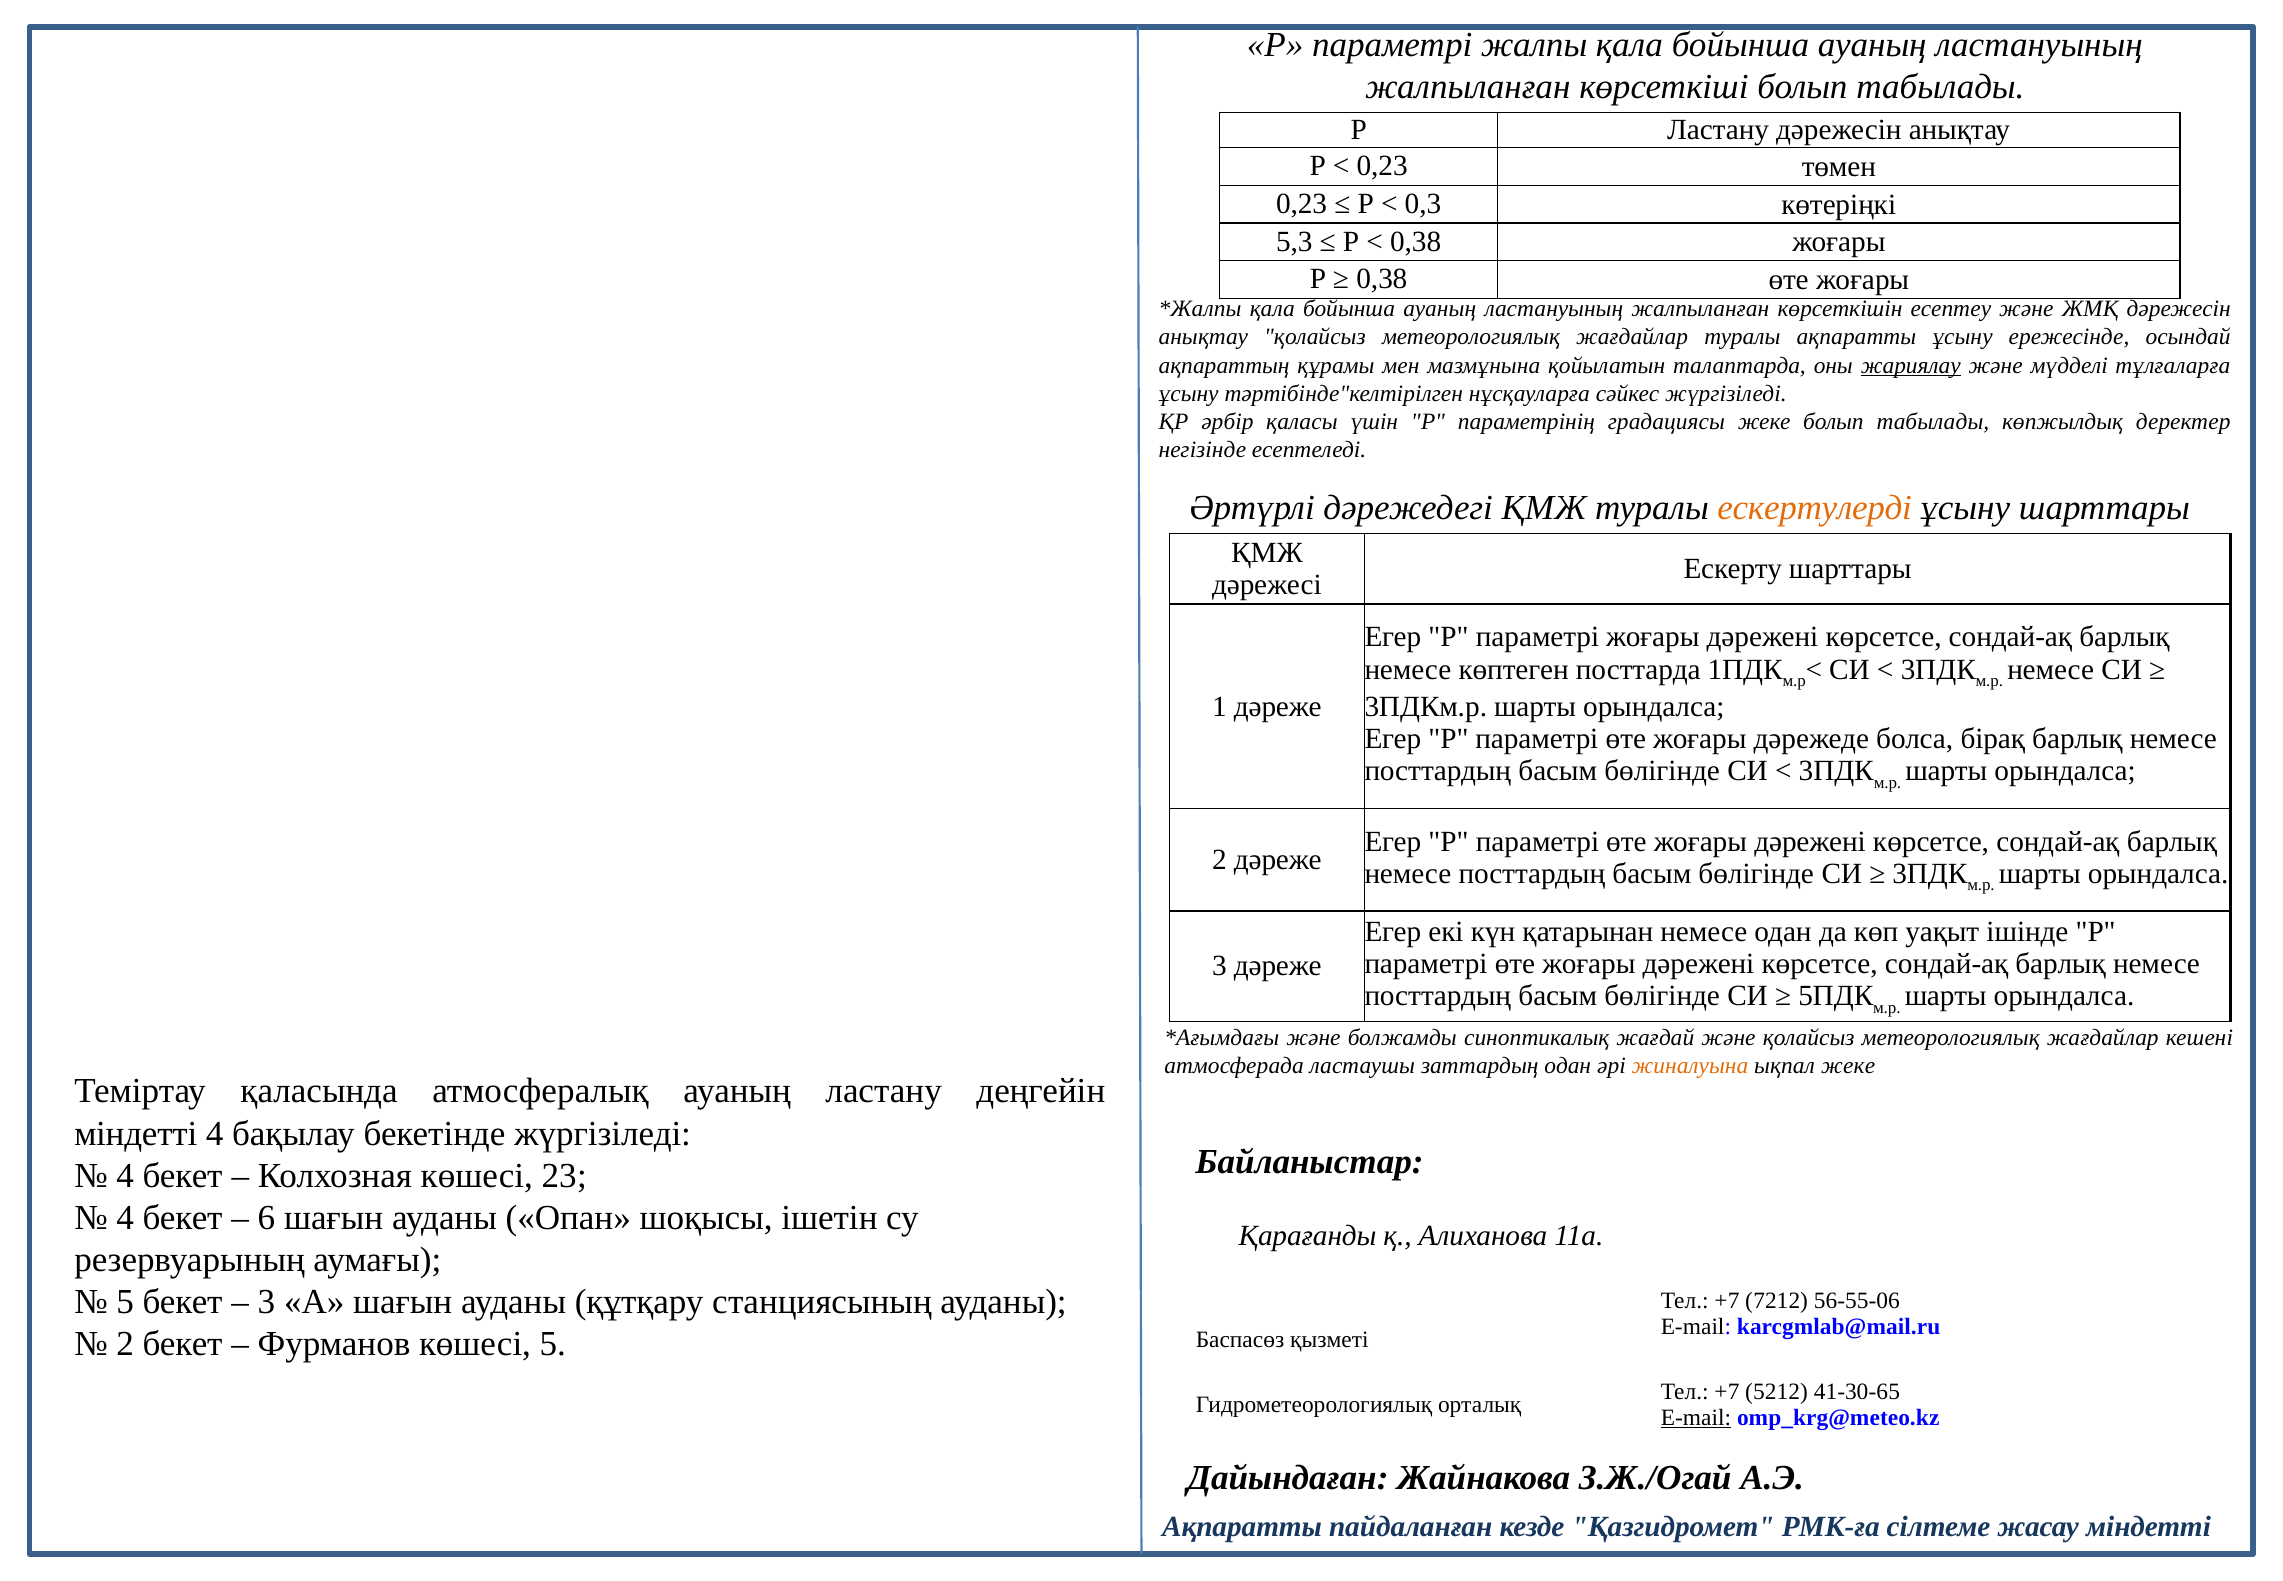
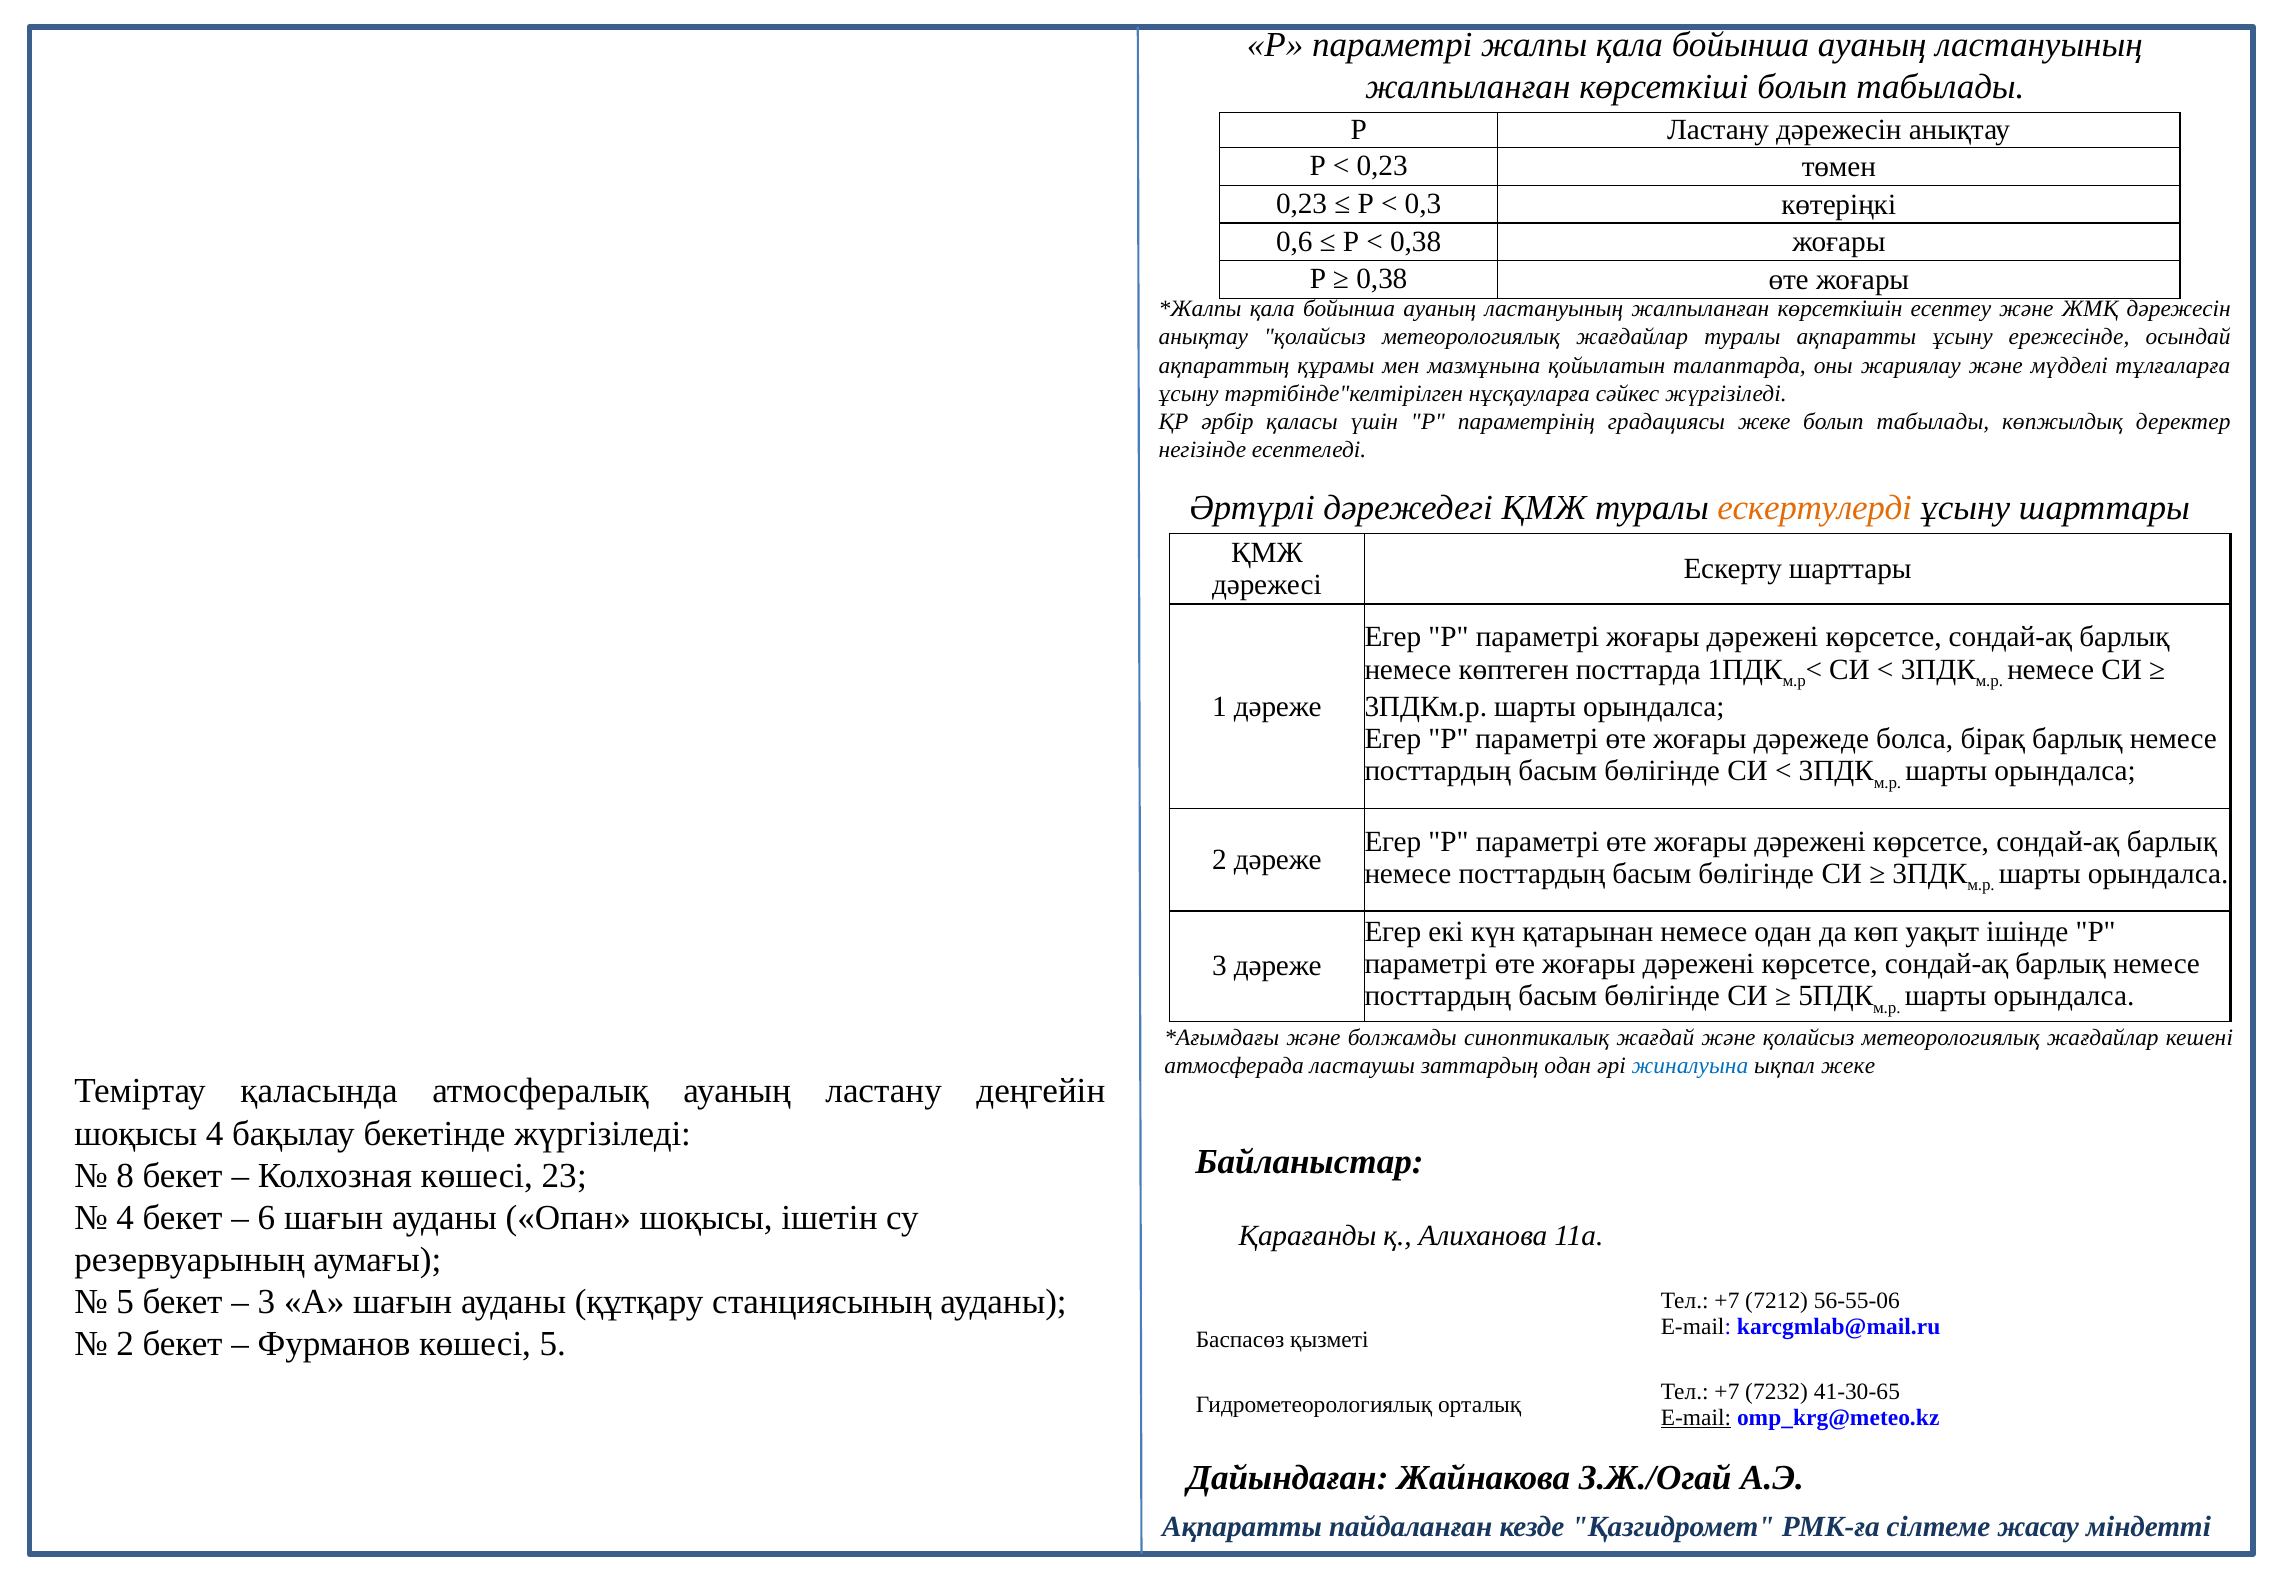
5,3: 5,3 -> 0,6 (1294, 242)
жариялау underline: present -> none (1911, 365)
жиналуына colour: orange -> blue (1690, 1066)
міндетті: міндетті -> шоқысы (136, 1133)
4: 4 -> 8 (125, 1175)
5212: 5212 -> 7232 (1777, 1391)
